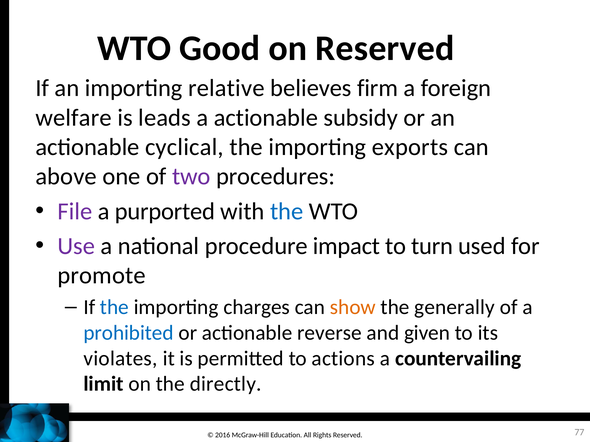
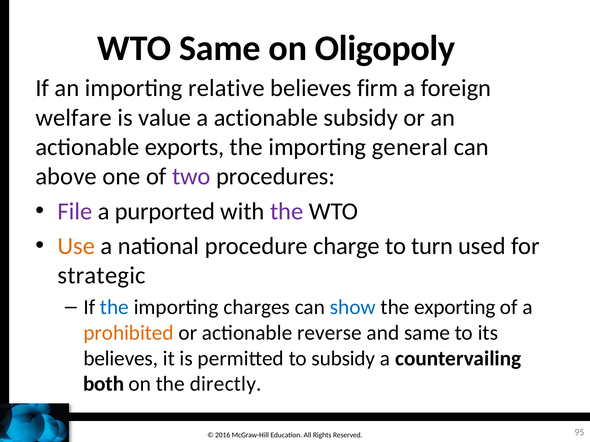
WTO Good: Good -> Same (220, 48)
on Reserved: Reserved -> Oligopoly (385, 48)
leads: leads -> value (165, 118)
cyclical: cyclical -> exports (185, 147)
exports: exports -> general (410, 147)
the colour: blue -> purple (287, 211)
Use colour: purple -> orange (76, 246)
impact: impact -> charge (347, 246)
promote: promote -> strategic (102, 276)
show colour: orange -> blue (353, 308)
generally: generally -> exporting (455, 308)
prohibited colour: blue -> orange (129, 333)
and given: given -> same (427, 333)
violates: violates -> believes (121, 359)
to actions: actions -> subsidy (343, 359)
limit: limit -> both (104, 384)
77: 77 -> 95 (579, 433)
